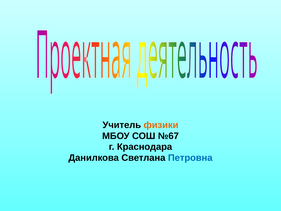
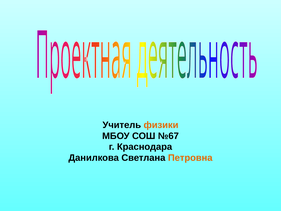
Петровна colour: blue -> orange (190, 158)
